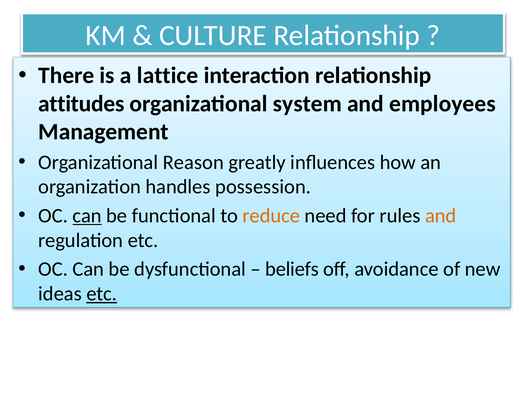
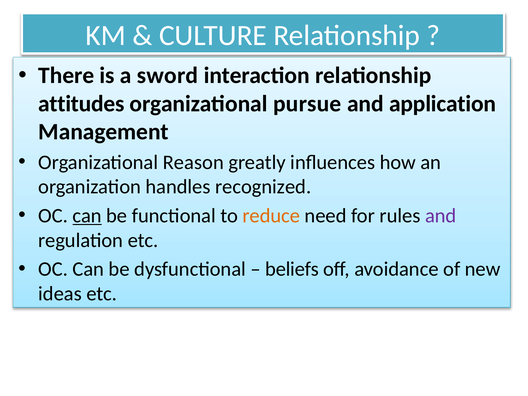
lattice: lattice -> sword (168, 76)
system: system -> pursue (307, 104)
employees: employees -> application (443, 104)
possession: possession -> recognized (263, 187)
and colour: orange -> purple (441, 216)
etc underline: present -> none (102, 294)
